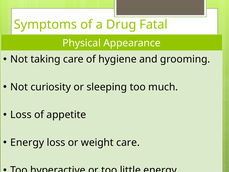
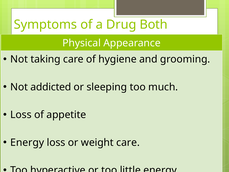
Fatal: Fatal -> Both (154, 25)
curiosity: curiosity -> addicted (51, 87)
